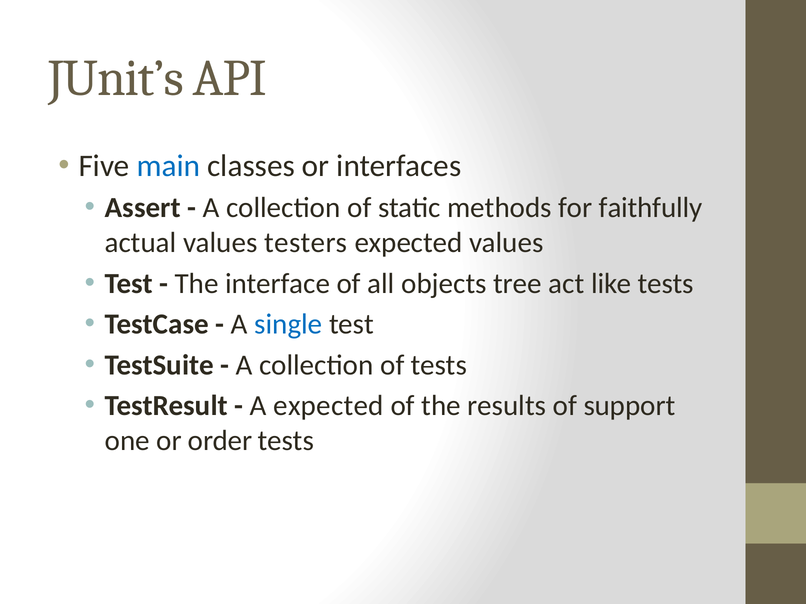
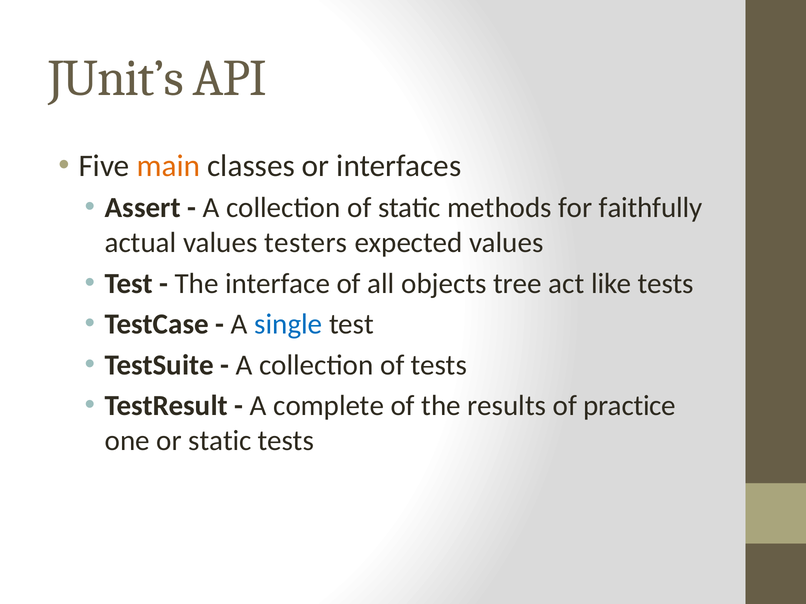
main colour: blue -> orange (168, 166)
A expected: expected -> complete (329, 406)
support: support -> practice (629, 406)
or order: order -> static (220, 441)
